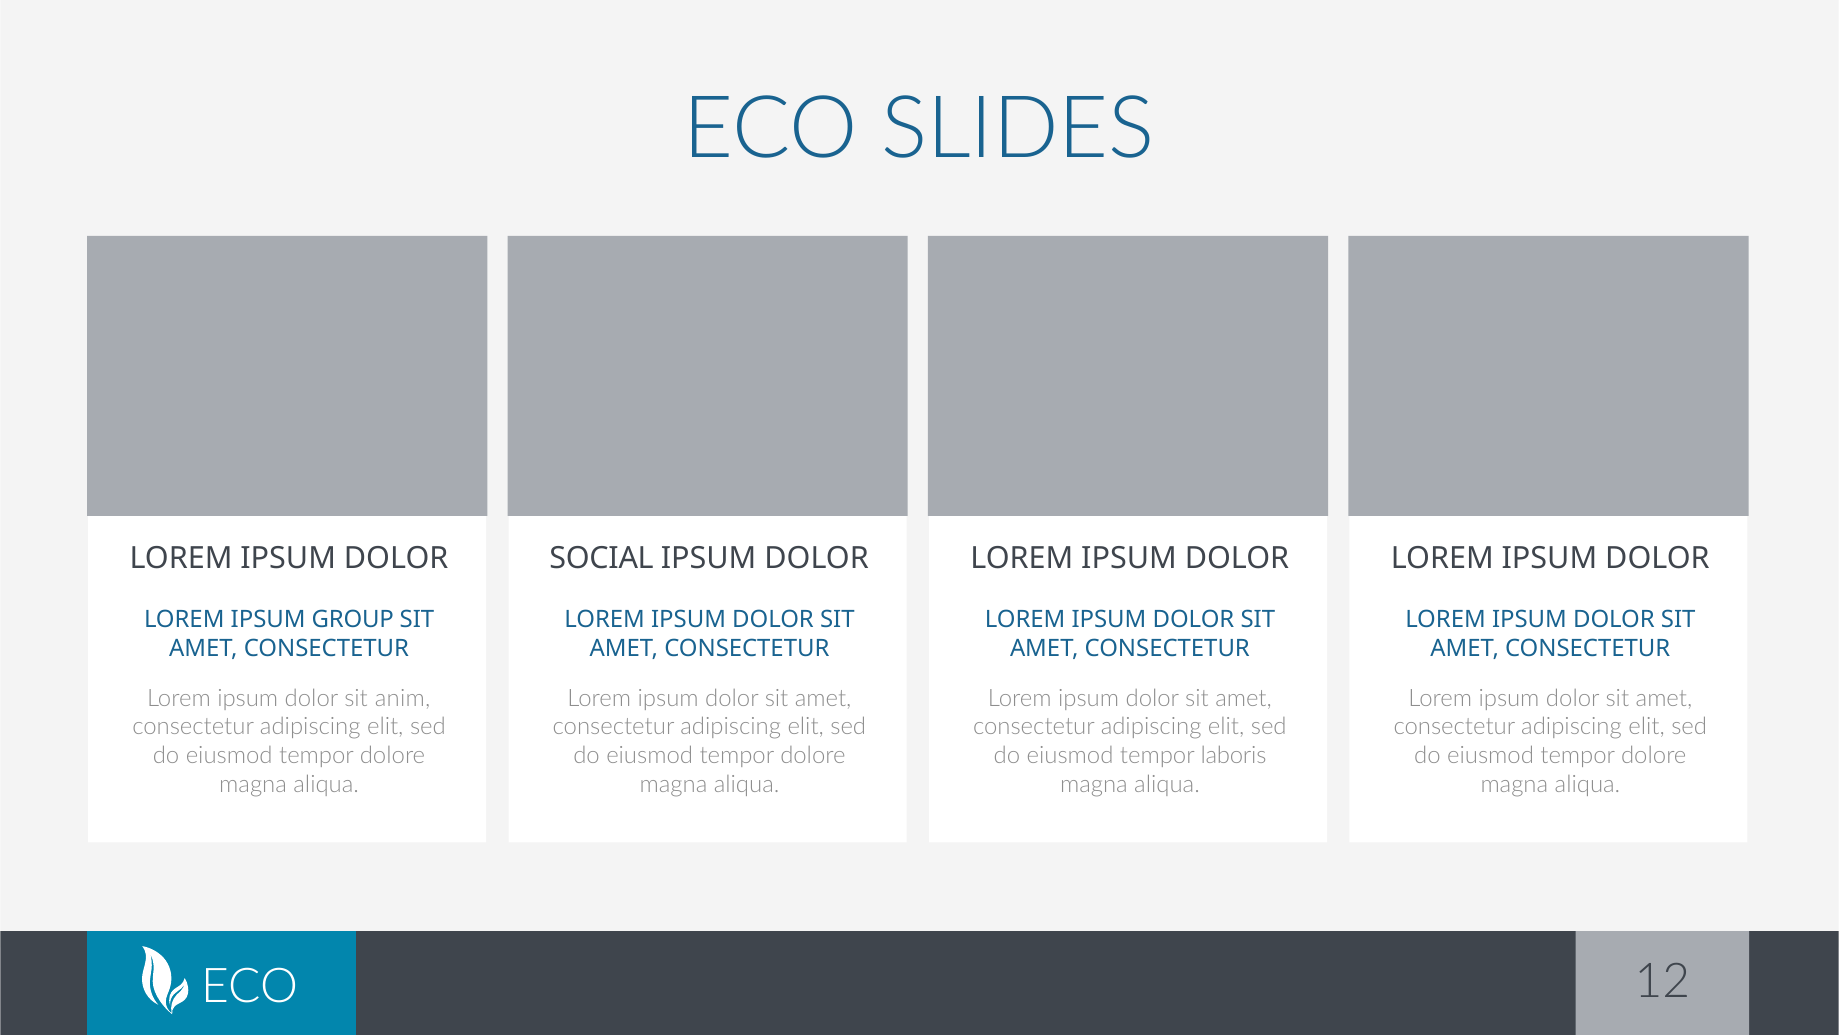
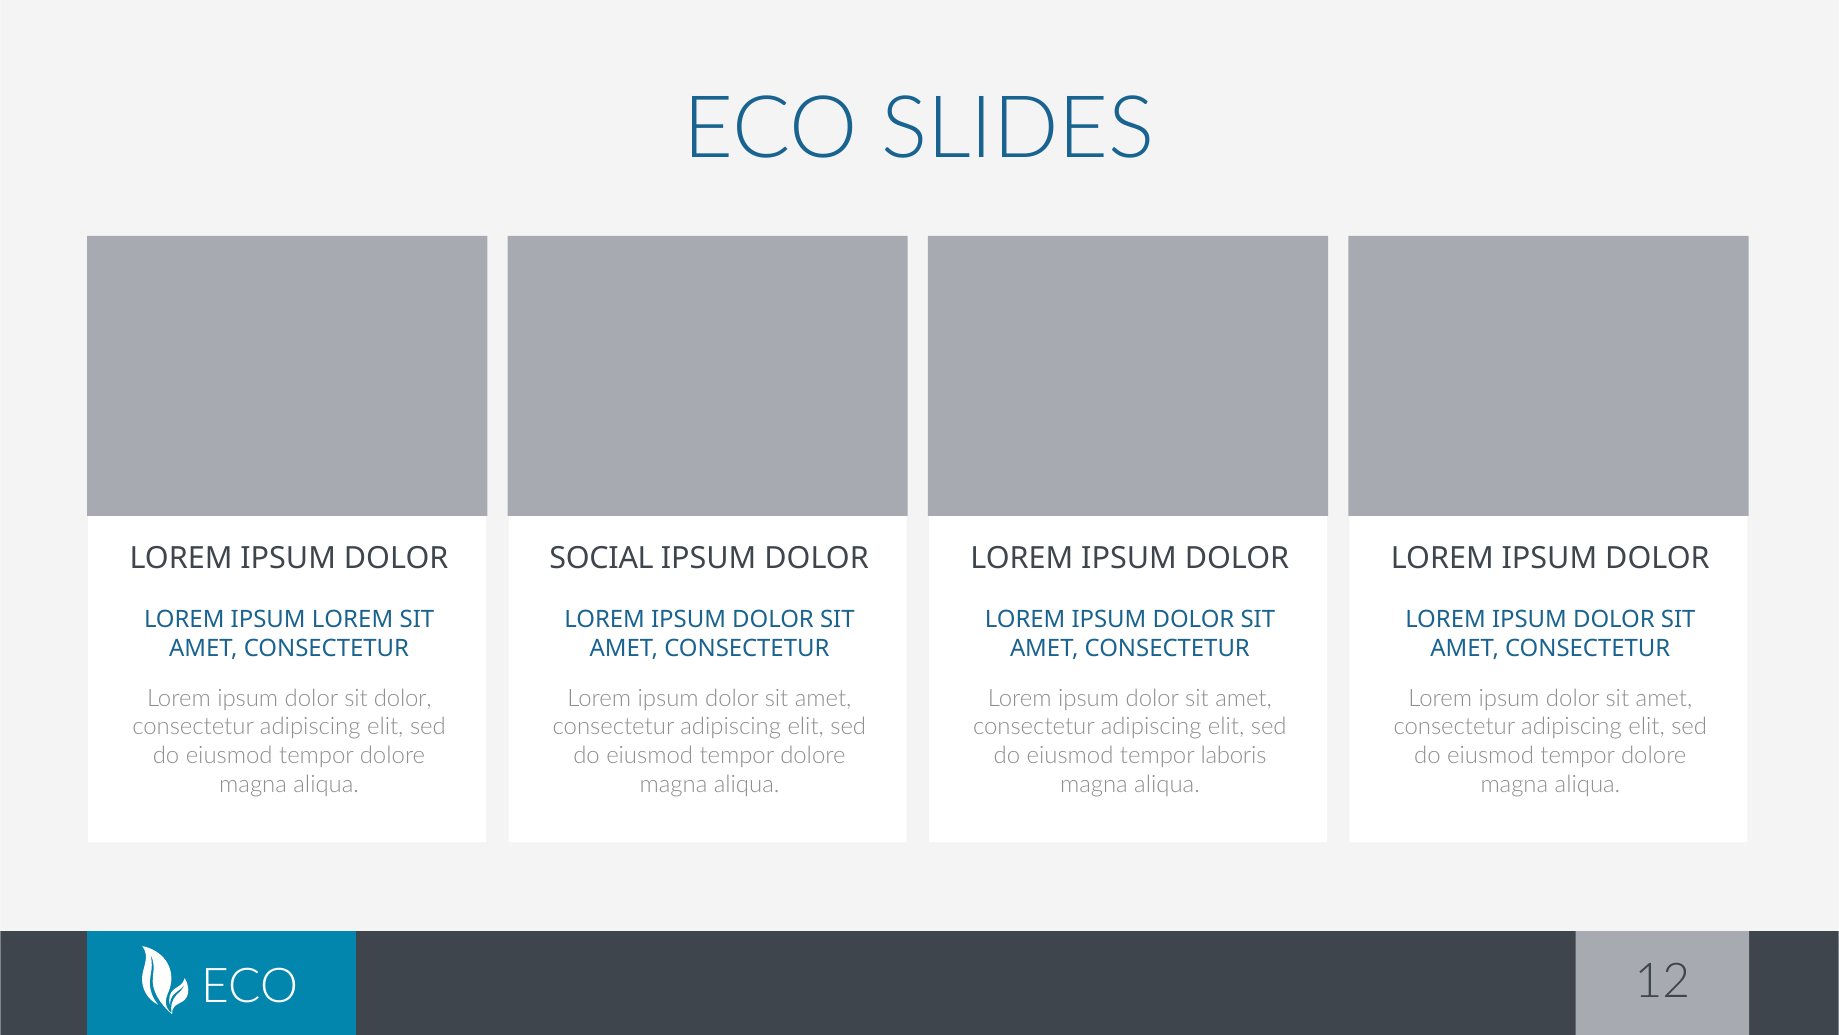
IPSUM GROUP: GROUP -> LOREM (353, 620)
sit anim: anim -> dolor (403, 698)
